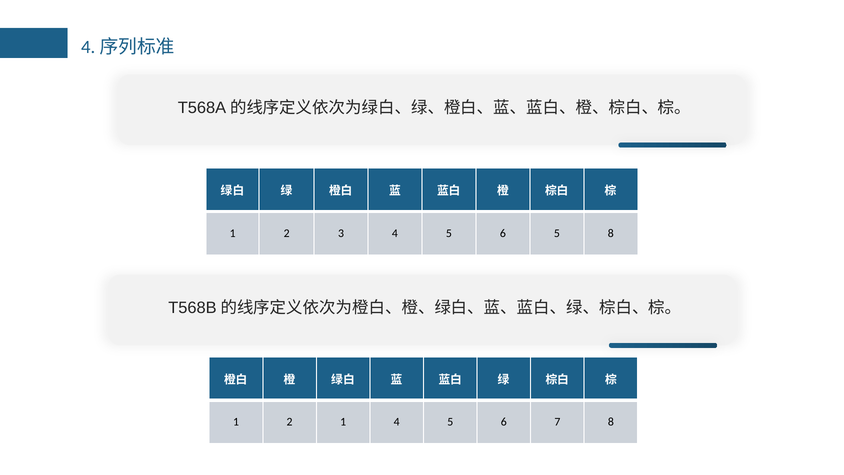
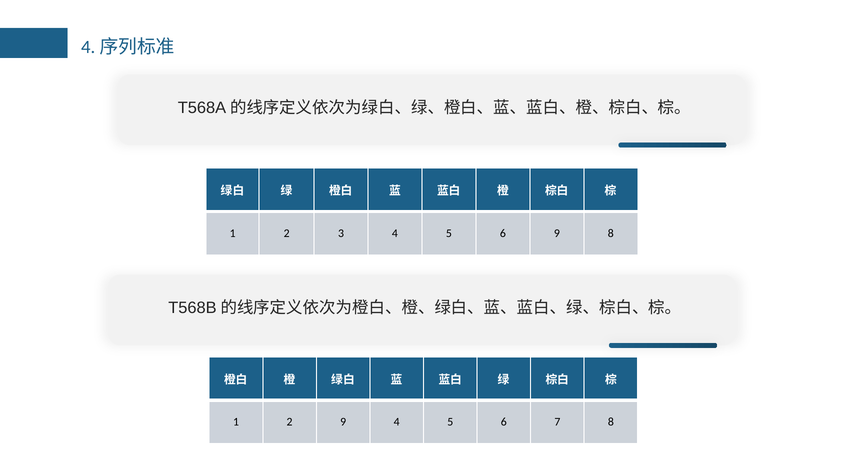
6 5: 5 -> 9 (557, 233)
2 1: 1 -> 9 (343, 422)
